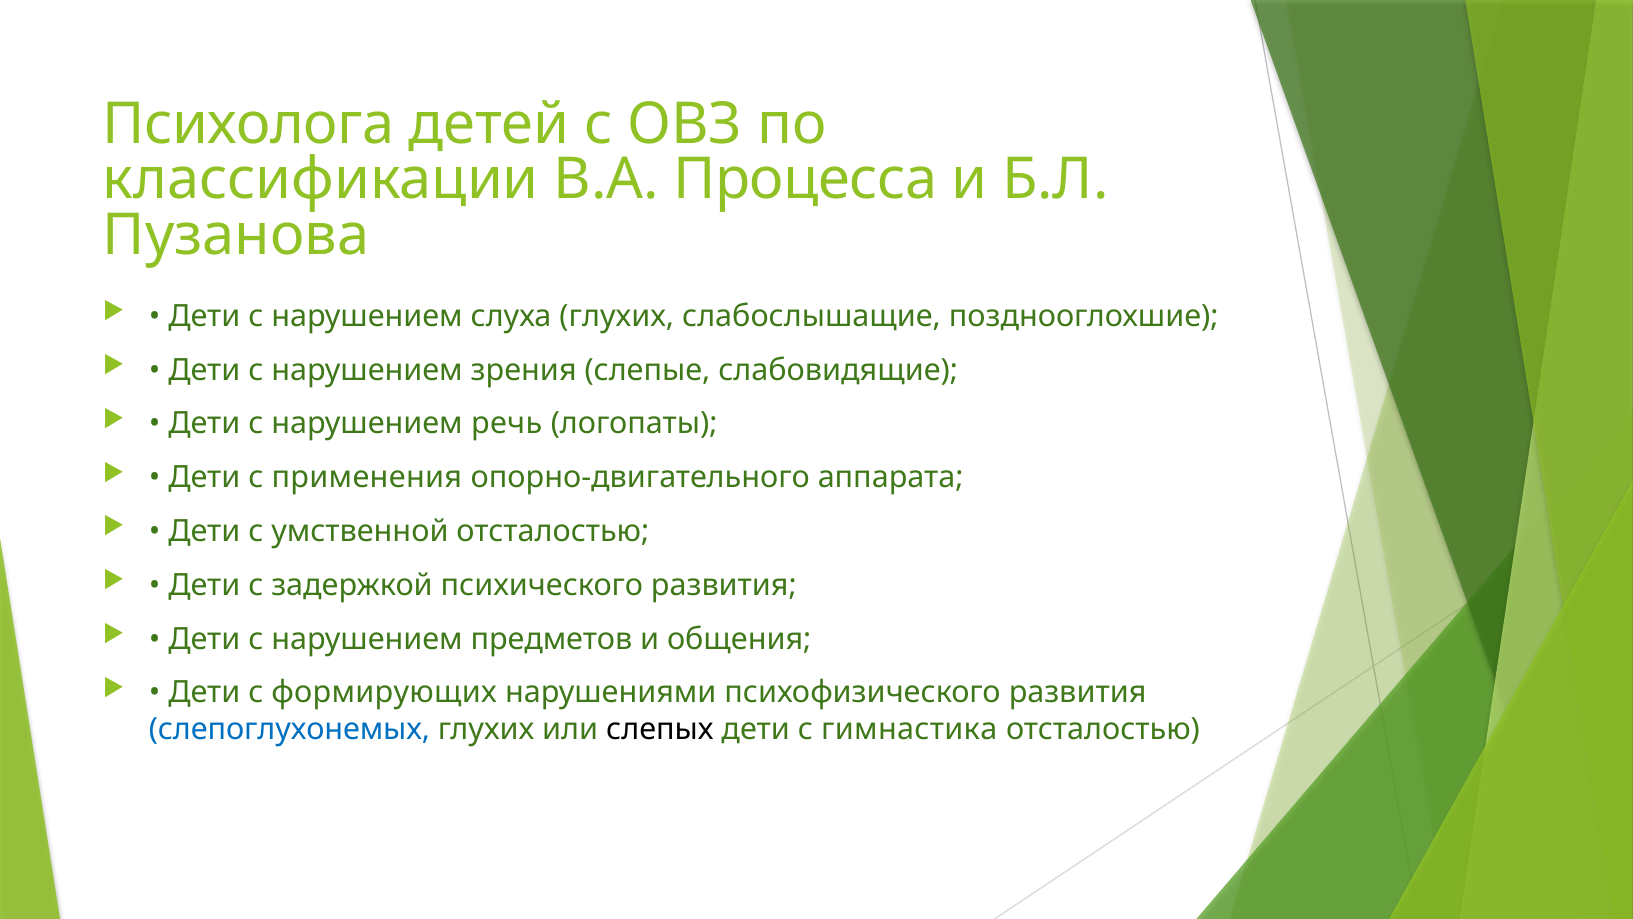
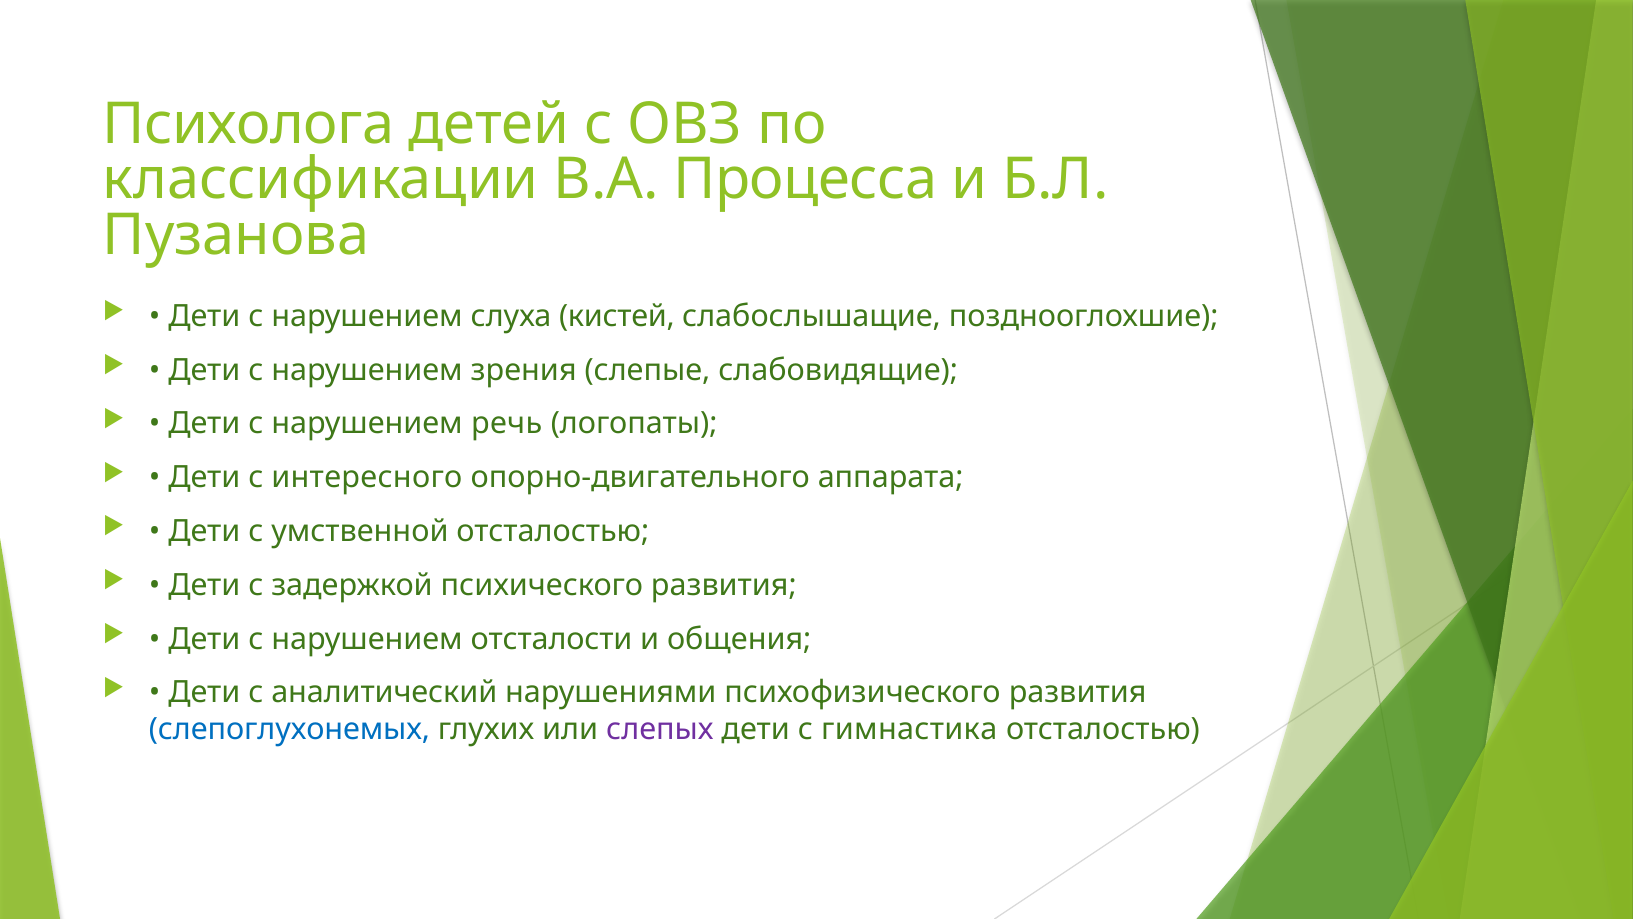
слуха глухих: глухих -> кистей (617, 316)
применения: применения -> интересного (367, 477)
предметов: предметов -> отсталости (551, 639)
формирующих: формирующих -> аналитический (384, 692)
слепых colour: black -> purple (660, 729)
